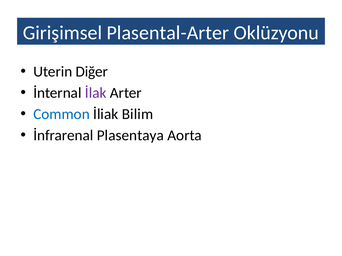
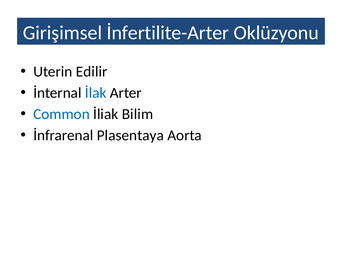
Plasental-Arter: Plasental-Arter -> İnfertilite-Arter (168, 33)
Diğer: Diğer -> Edilir (92, 72)
İlak colour: purple -> blue (96, 93)
